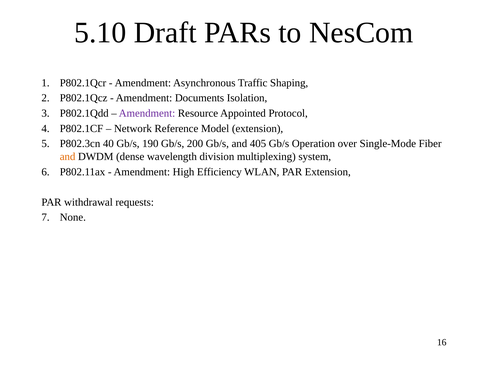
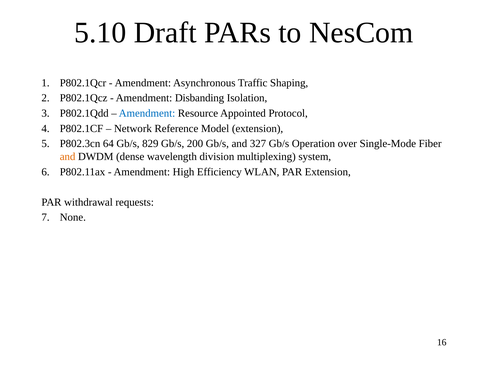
Documents: Documents -> Disbanding (200, 98)
Amendment colour: purple -> blue (147, 113)
40: 40 -> 64 (108, 144)
190: 190 -> 829 (150, 144)
405: 405 -> 327 (258, 144)
